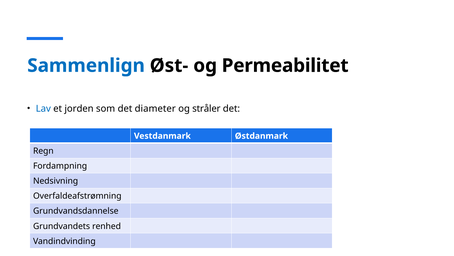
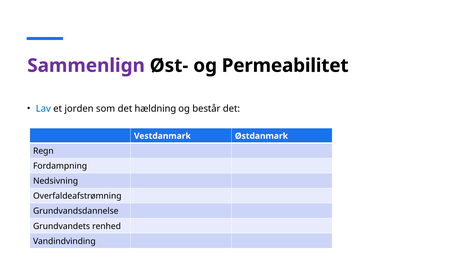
Sammenlign colour: blue -> purple (86, 65)
diameter: diameter -> hældning (155, 108)
stråler: stråler -> består (206, 108)
